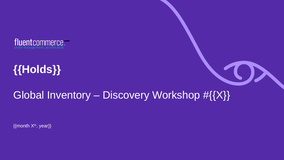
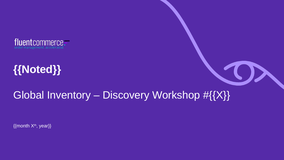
Holds: Holds -> Noted (37, 69)
